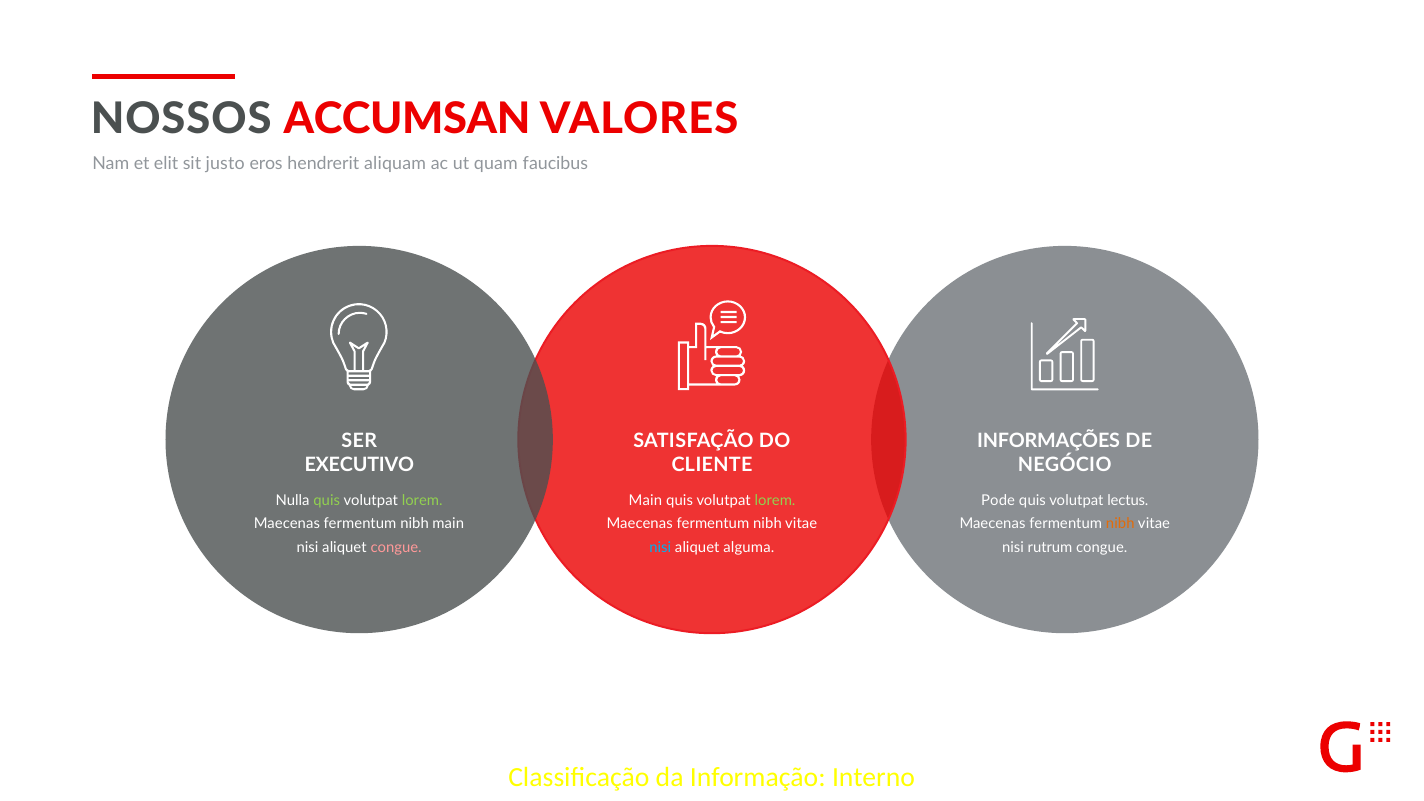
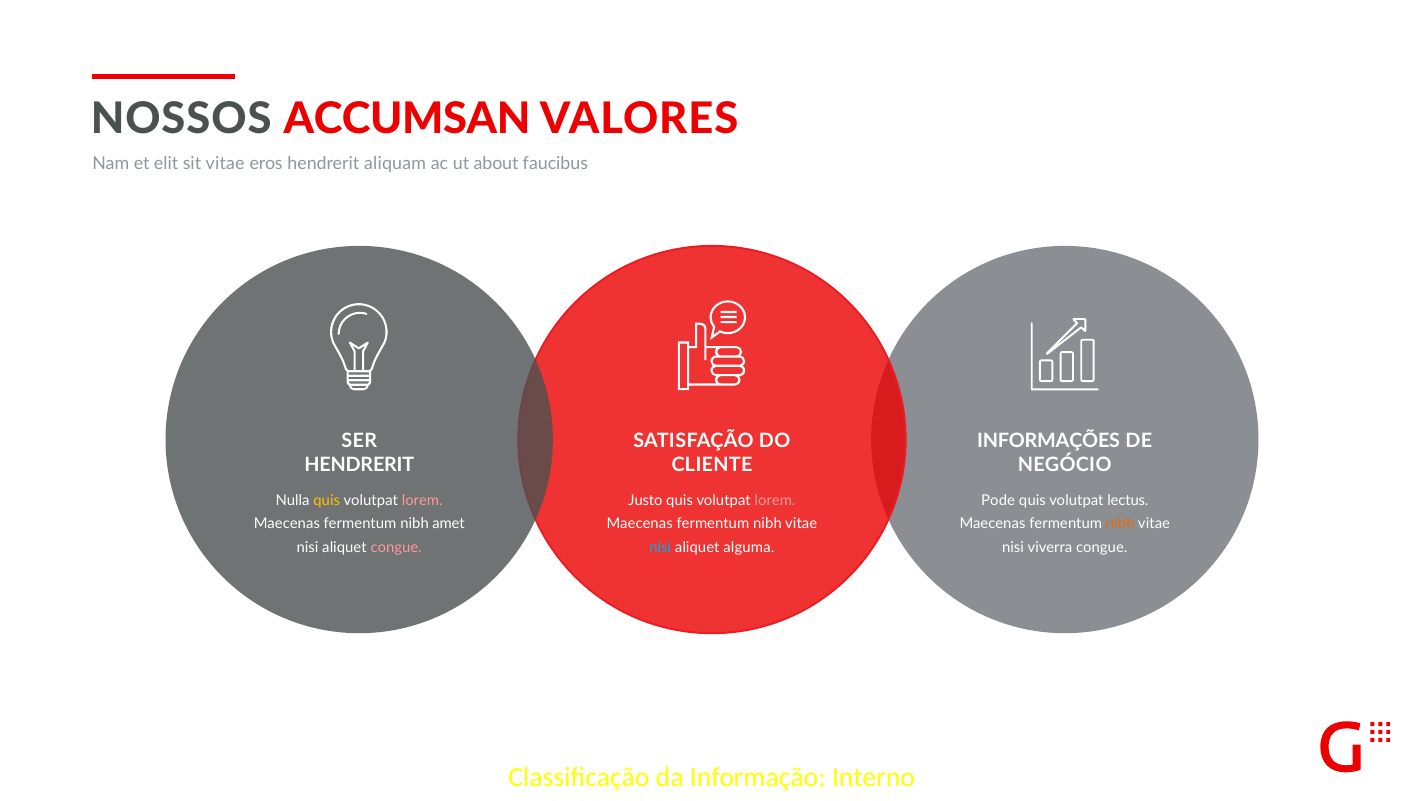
sit justo: justo -> vitae (225, 164)
quam: quam -> about (496, 164)
EXECUTIVO: EXECUTIVO -> HENDRERIT (359, 465)
quis colour: light green -> yellow (327, 501)
lorem colour: light green -> pink (422, 501)
Main: Main -> Justo (645, 501)
lorem colour: light green -> pink (775, 501)
nibh main: main -> amet (448, 524)
rutrum: rutrum -> viverra (1050, 547)
